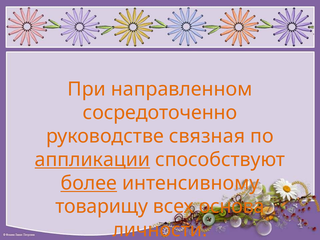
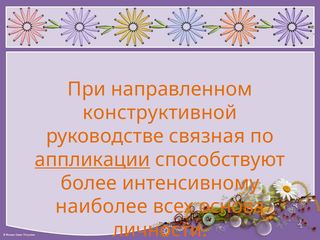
сосредоточенно: сосредоточенно -> конструктивной (160, 113)
более underline: present -> none (89, 183)
товарищу: товарищу -> наиболее (102, 207)
